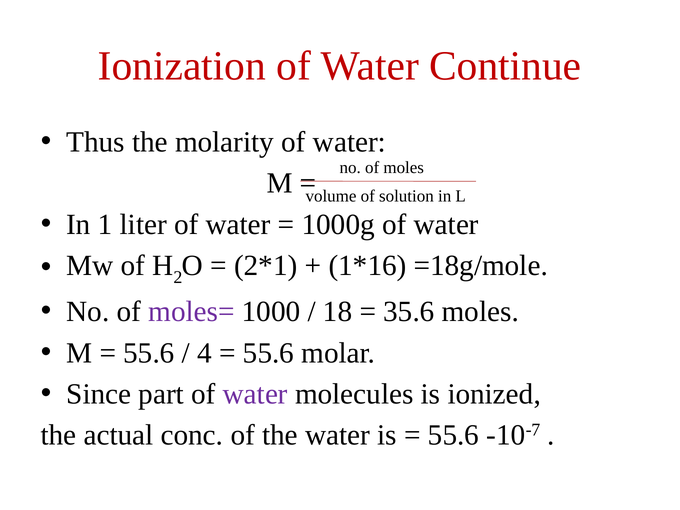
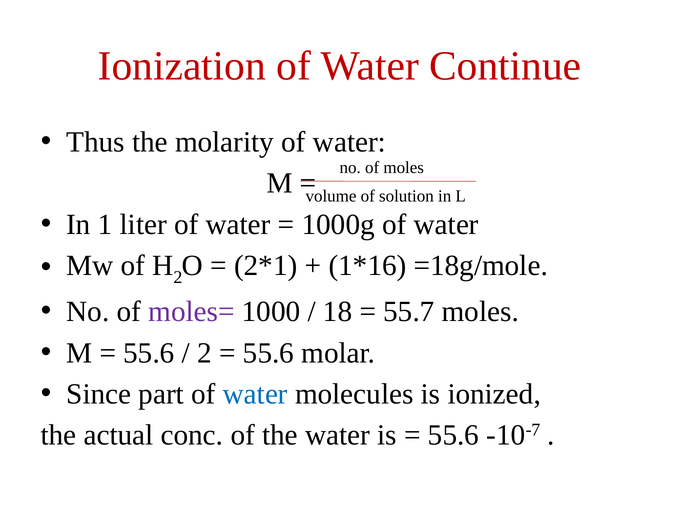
35.6: 35.6 -> 55.7 (409, 312)
4: 4 -> 2 (205, 353)
water colour: purple -> blue (255, 394)
